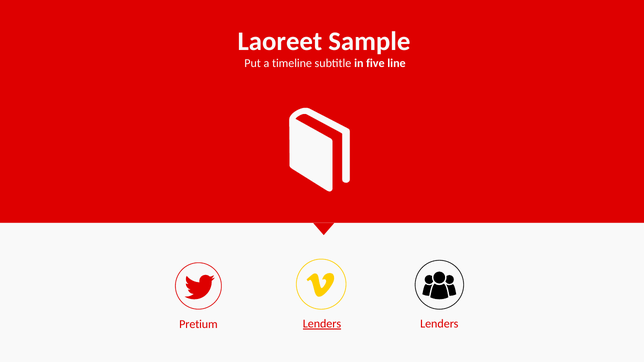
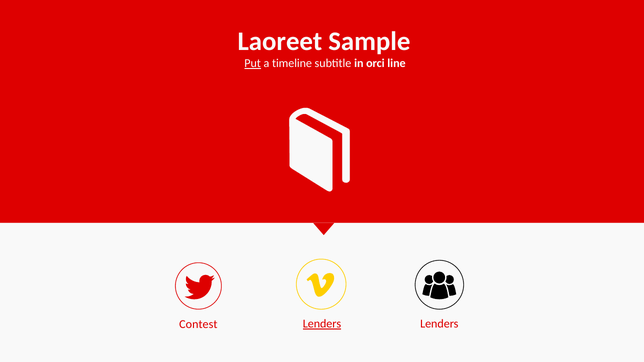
Put underline: none -> present (253, 63)
five: five -> orci (375, 63)
Pretium: Pretium -> Contest (198, 324)
